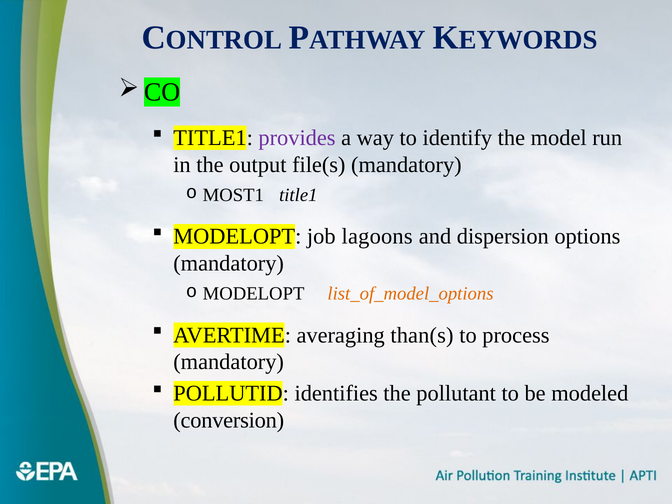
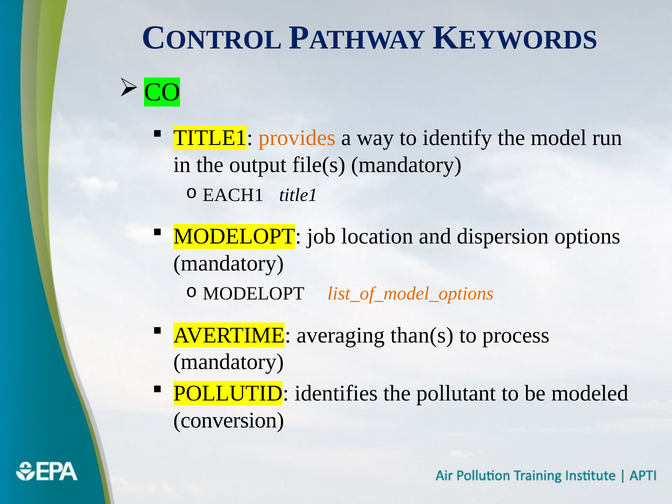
provides colour: purple -> orange (297, 138)
MOST1: MOST1 -> EACH1 (233, 195)
lagoons: lagoons -> location (377, 237)
